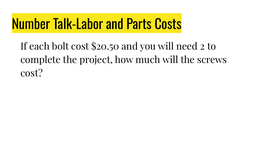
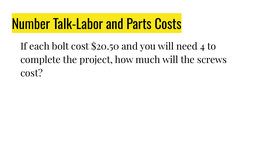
2: 2 -> 4 (202, 47)
